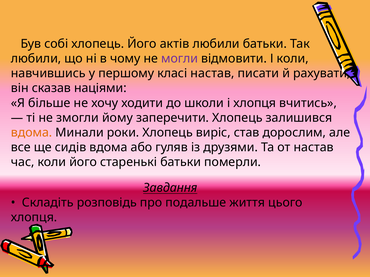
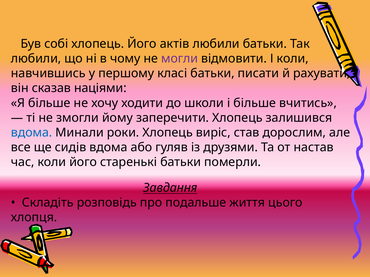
класі настав: настав -> батьки (212, 74)
і хлопця: хлопця -> більше (255, 103)
вдома colour: orange -> blue (32, 133)
